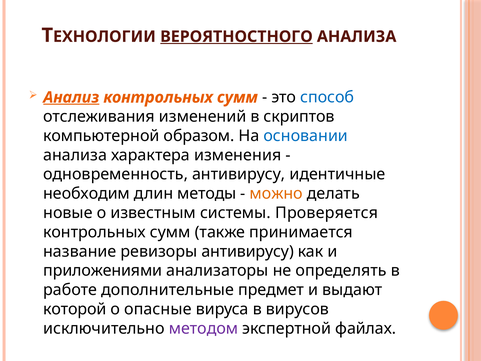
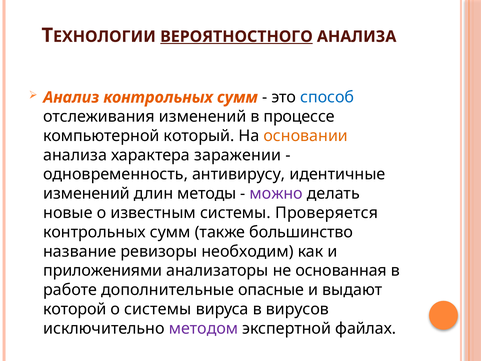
Анализ underline: present -> none (71, 97)
скриптов: скриптов -> процессе (299, 117)
образом: образом -> который (199, 136)
основании colour: blue -> orange (306, 136)
изменения: изменения -> заражении (238, 155)
необходим: необходим -> изменений (87, 193)
можно colour: orange -> purple (276, 193)
принимается: принимается -> большинство (301, 232)
ревизоры антивирусу: антивирусу -> необходим (248, 251)
определять: определять -> основанная (341, 270)
предмет: предмет -> опасные (271, 290)
о опасные: опасные -> системы (158, 309)
